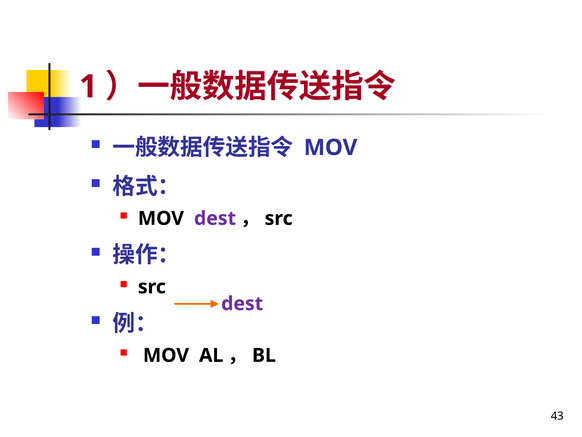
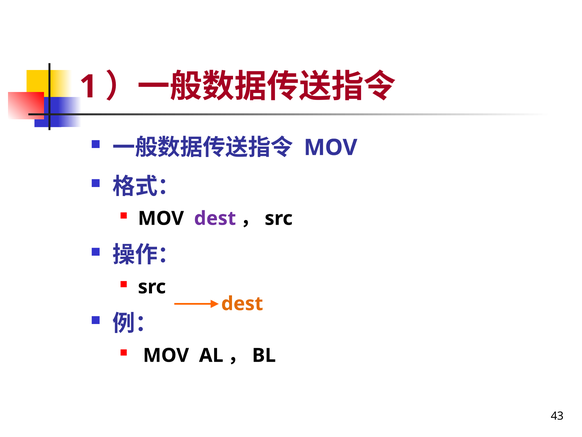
dest colour: purple -> orange (242, 303)
